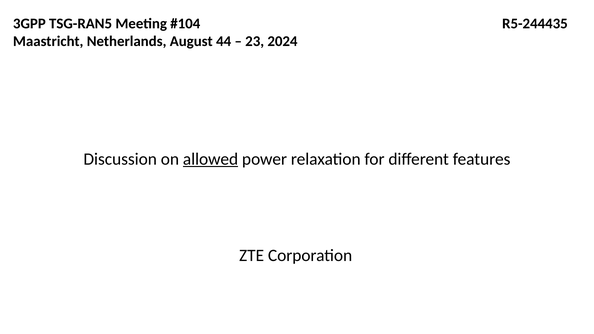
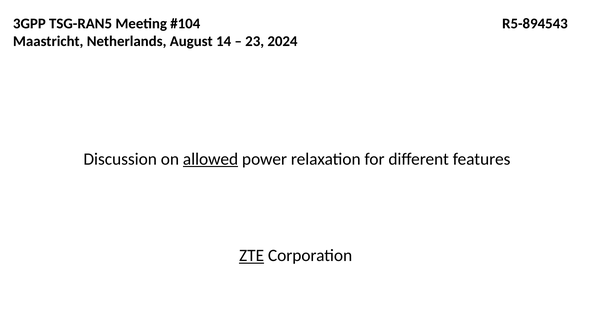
R5-244435: R5-244435 -> R5-894543 (535, 23)
44: 44 -> 14 (224, 41)
ZTE underline: none -> present (252, 256)
